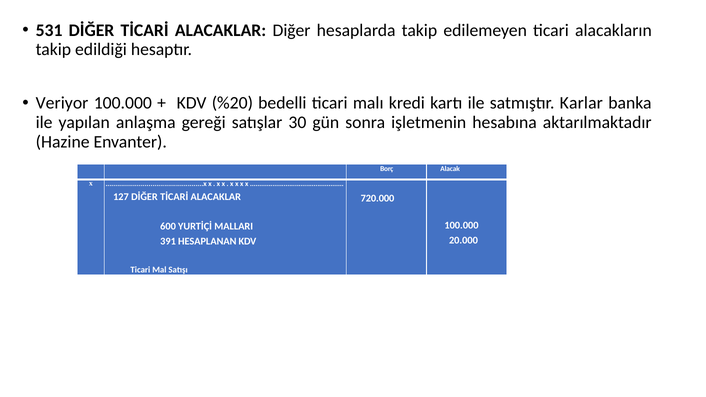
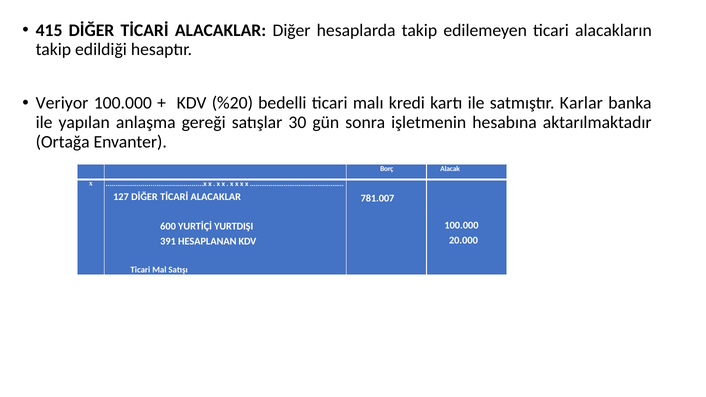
531: 531 -> 415 (49, 30)
Hazine: Hazine -> Ortağa (63, 142)
720.000: 720.000 -> 781.007 (377, 198)
MALLARI: MALLARI -> YURTDIŞI (234, 227)
